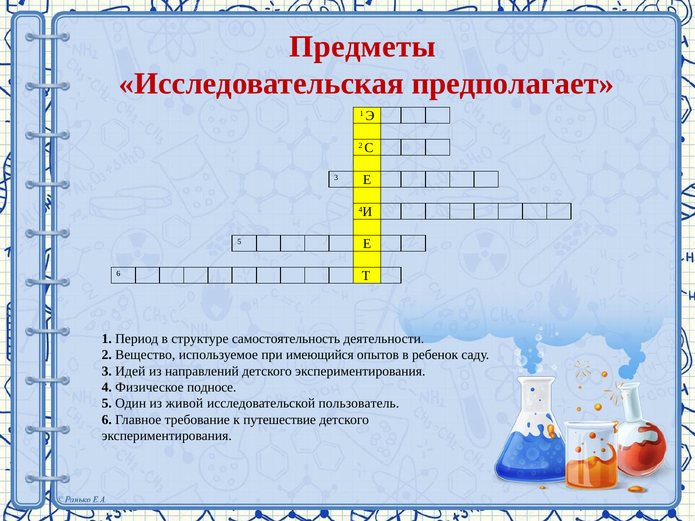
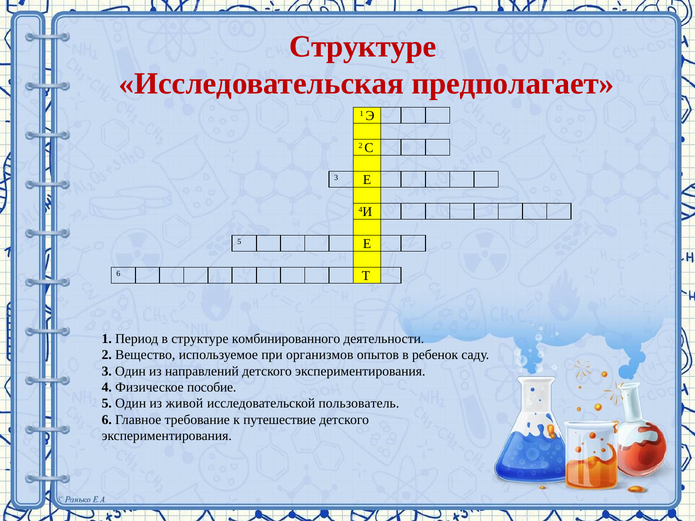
Предметы: Предметы -> Структуре (363, 47)
самостоятельность: самостоятельность -> комбинированного (286, 339)
имеющийся: имеющийся -> организмов (320, 355)
3 Идей: Идей -> Один (130, 371)
подносе: подносе -> пособие (212, 387)
